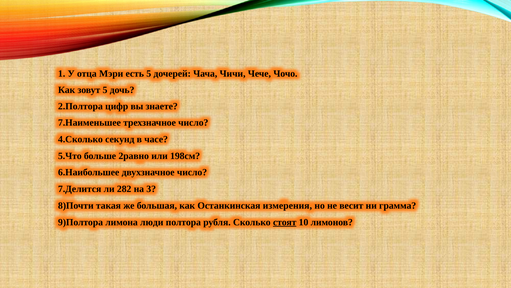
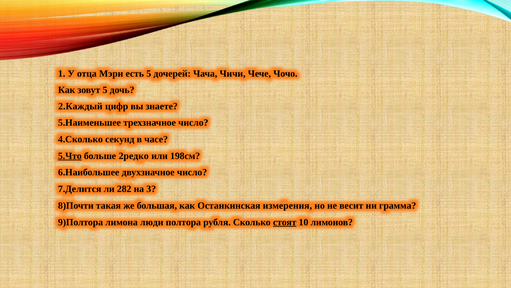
2.Полтора: 2.Полтора -> 2.Каждый (80, 106)
7.Наименьшее: 7.Наименьшее -> 5.Наименьшее (89, 122)
5.Что underline: none -> present (70, 156)
2равно: 2равно -> 2редко (134, 156)
